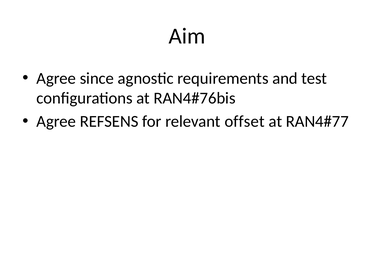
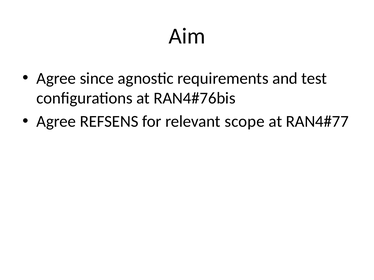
offset: offset -> scope (245, 122)
